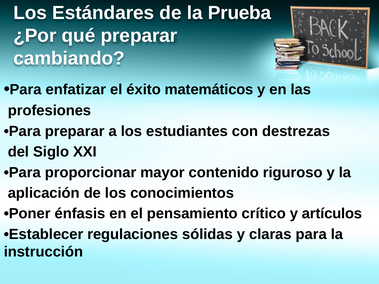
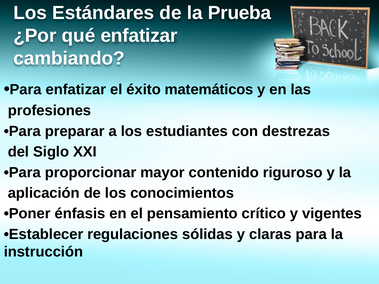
qué preparar: preparar -> enfatizar (139, 36)
artículos: artículos -> vigentes (332, 214)
